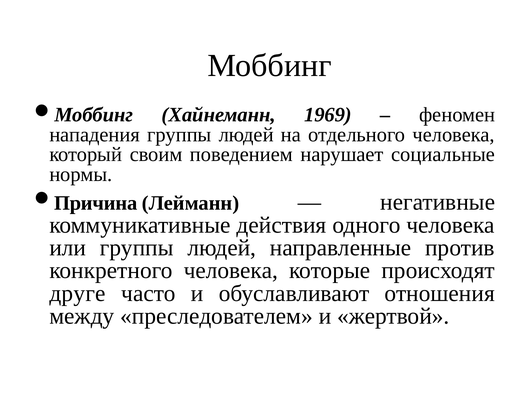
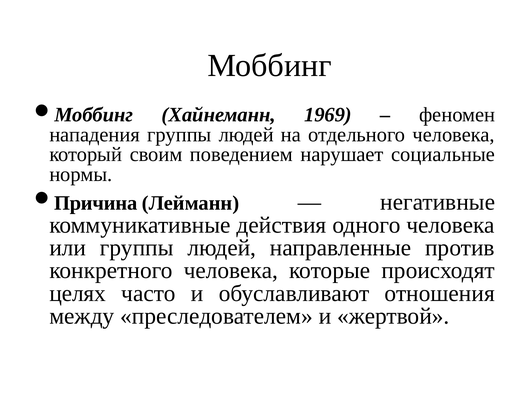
друге: друге -> целях (78, 294)
